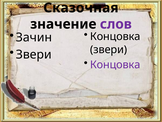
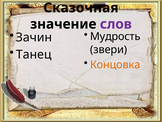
Концовка: Концовка -> Мудрость (115, 36)
Звери: Звери -> Танец (34, 54)
Концовка colour: purple -> orange (115, 64)
